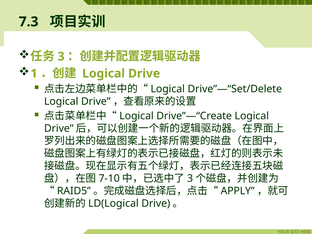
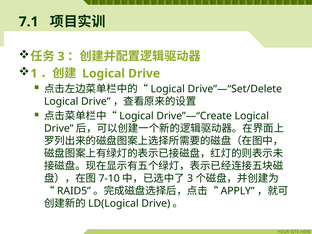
7.3: 7.3 -> 7.1 (29, 22)
